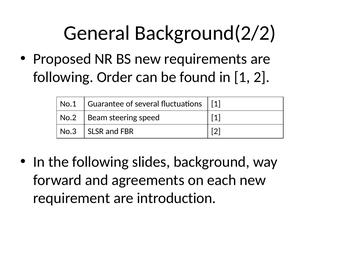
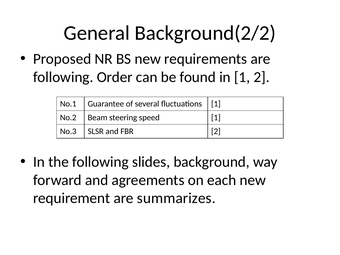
introduction: introduction -> summarizes (176, 198)
